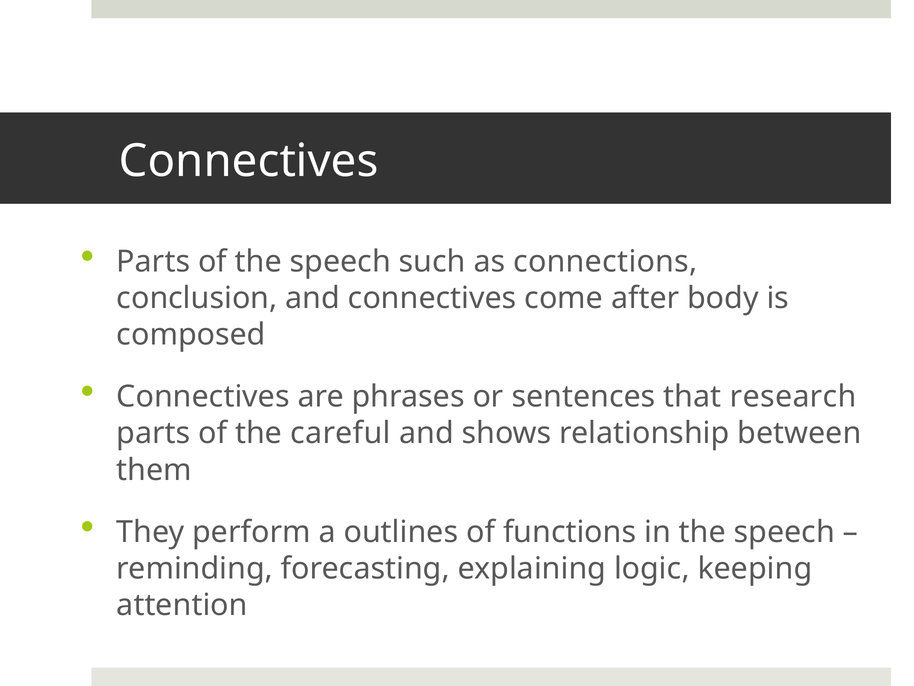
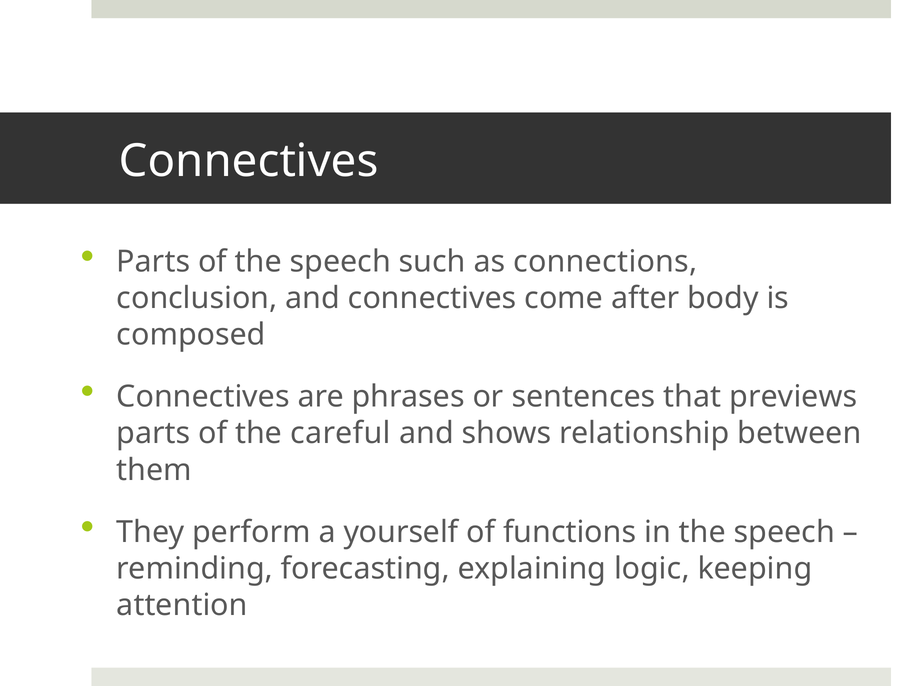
research: research -> previews (793, 397)
outlines: outlines -> yourself (401, 532)
